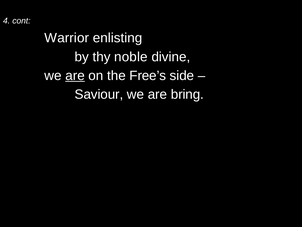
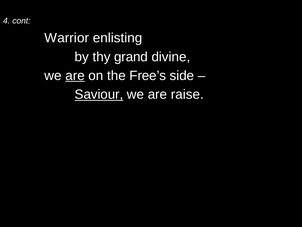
noble: noble -> grand (131, 57)
Saviour underline: none -> present (99, 94)
bring: bring -> raise (187, 94)
